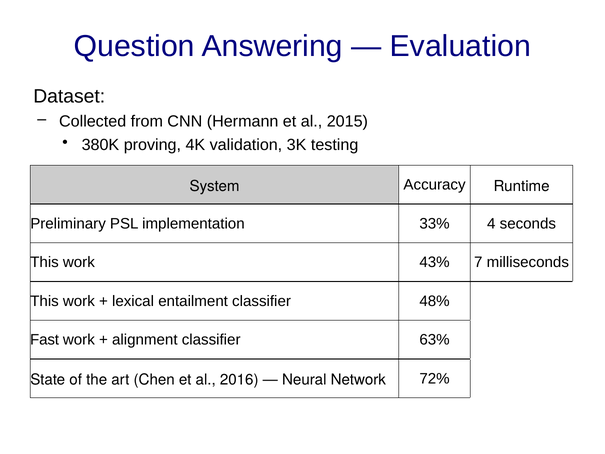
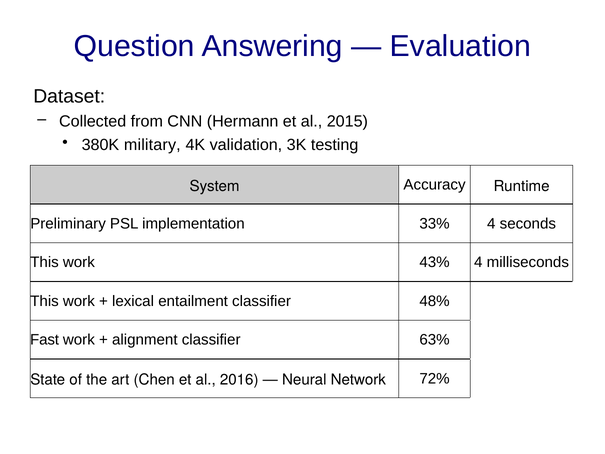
proving: proving -> military (152, 145)
43% 7: 7 -> 4 (478, 262)
